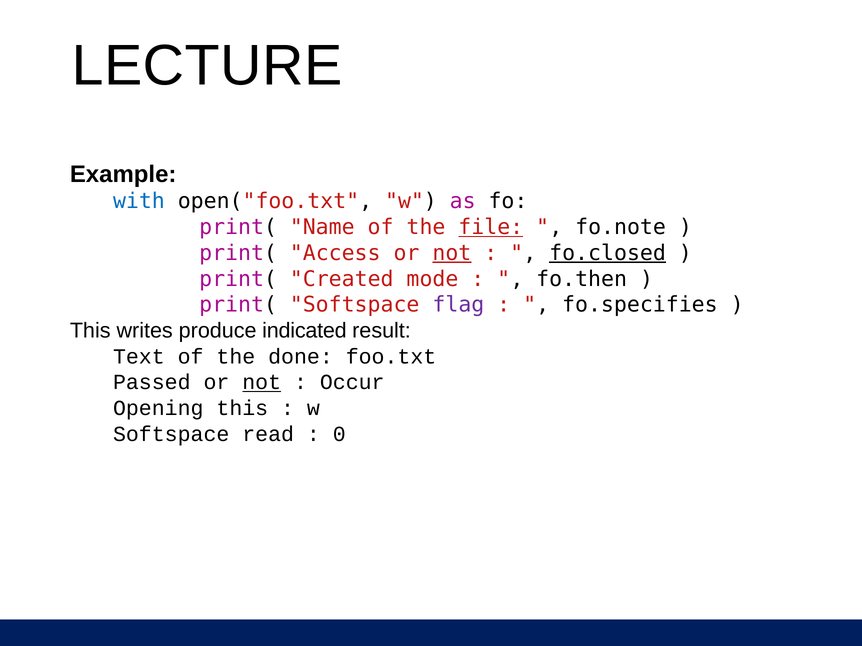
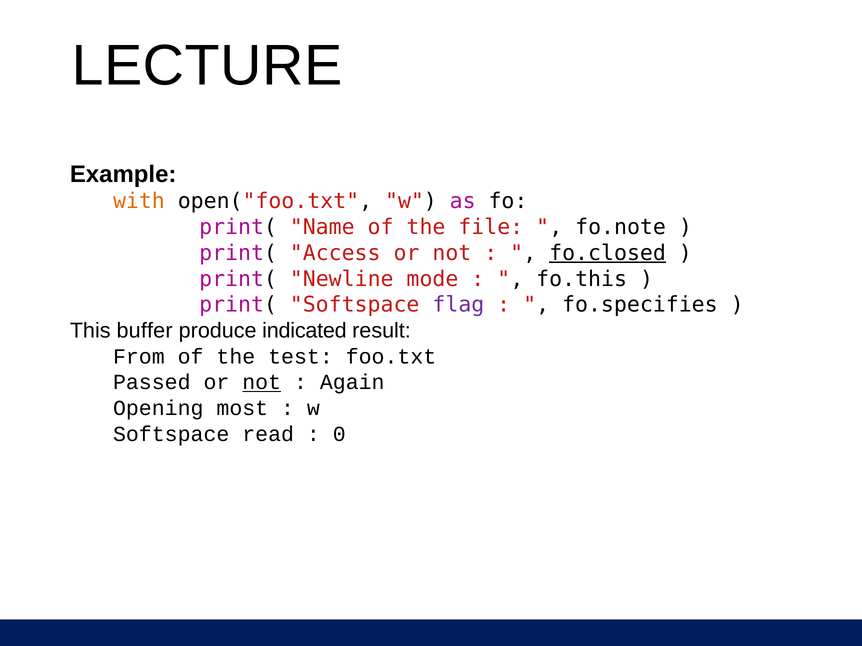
with colour: blue -> orange (139, 202)
file underline: present -> none (491, 227)
not underline: present -> none (452, 253)
Created: Created -> Newline (342, 279)
fo.then: fo.then -> fo.this (582, 279)
writes: writes -> buffer (145, 331)
Text: Text -> From (139, 357)
done: done -> test (300, 357)
Occur: Occur -> Again (352, 383)
Opening this: this -> most (242, 408)
